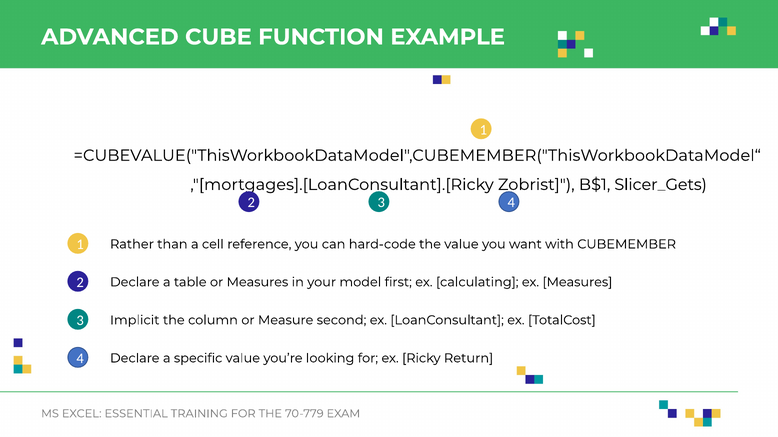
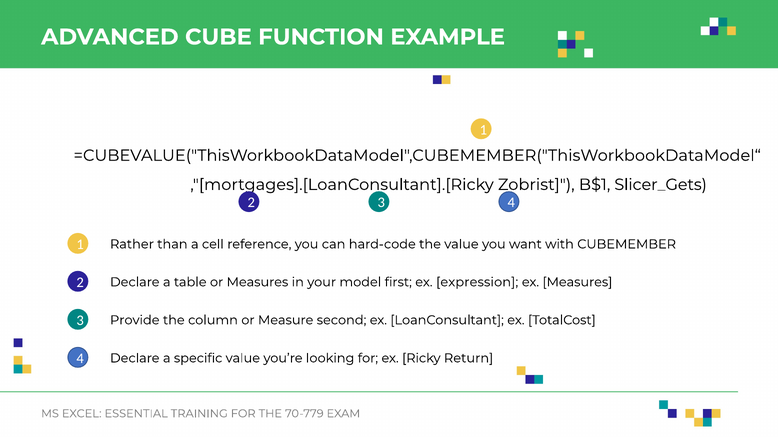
calculating: calculating -> expression (477, 282)
Implicit: Implicit -> Provide (135, 321)
